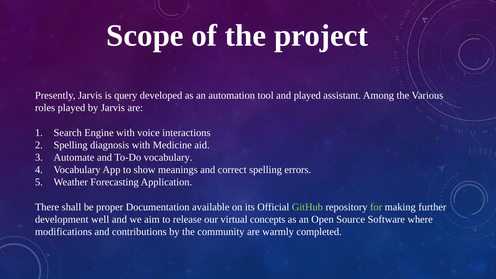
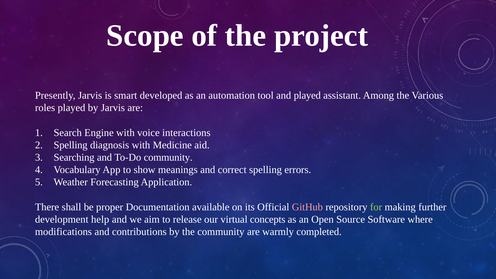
query: query -> smart (126, 95)
Automate: Automate -> Searching (74, 157)
To-Do vocabulary: vocabulary -> community (168, 157)
GitHub colour: light green -> pink (307, 207)
well: well -> help (100, 219)
